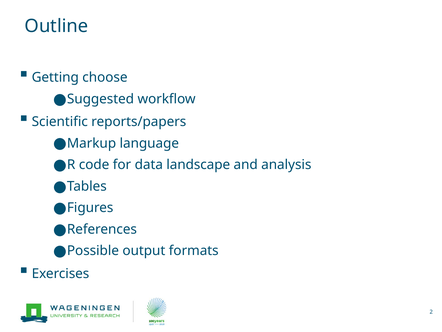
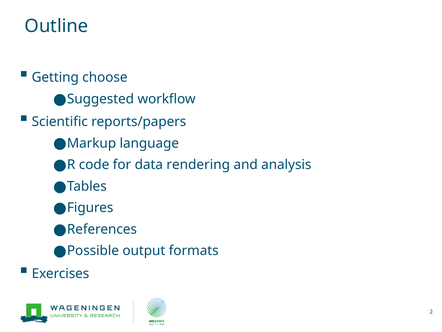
landscape: landscape -> rendering (198, 164)
